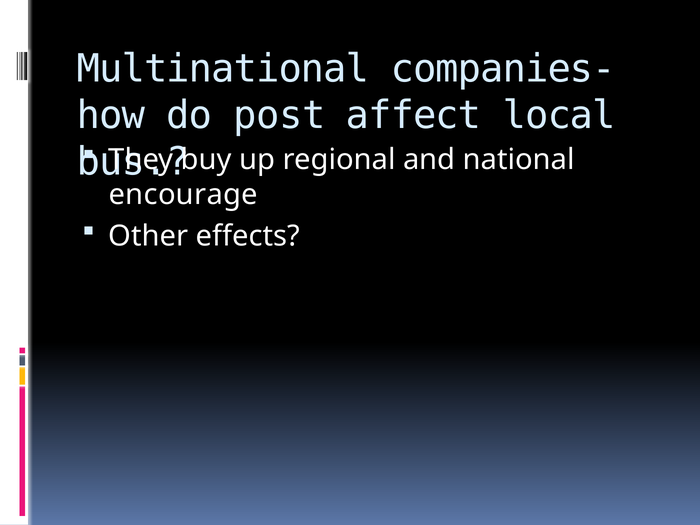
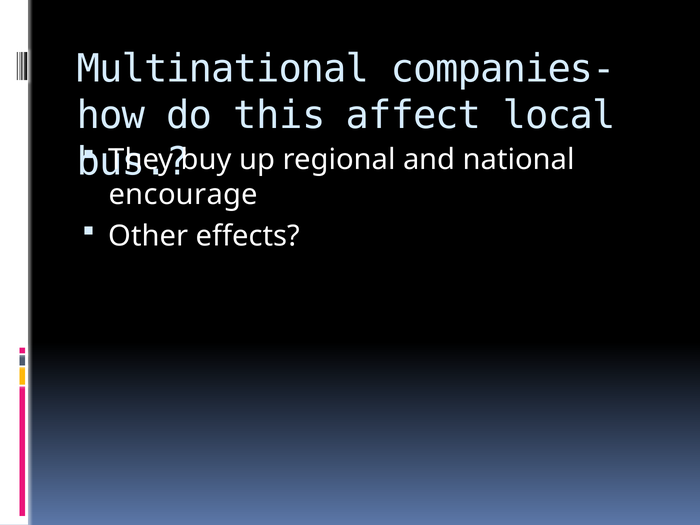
post: post -> this (279, 115)
